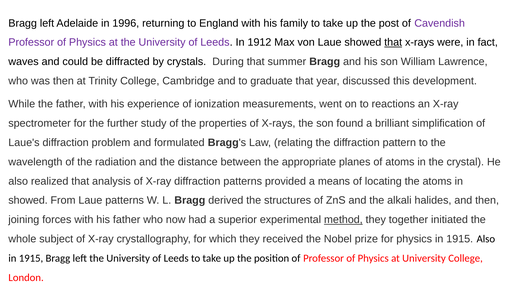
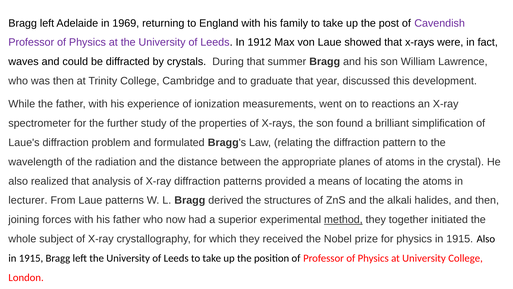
1996: 1996 -> 1969 (126, 23)
that underline: present -> none (393, 42)
showed: showed -> lecturer (28, 200)
